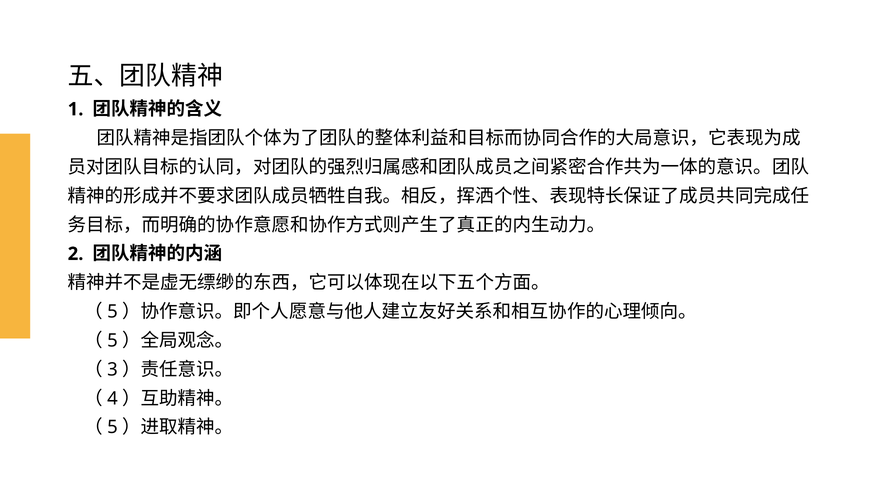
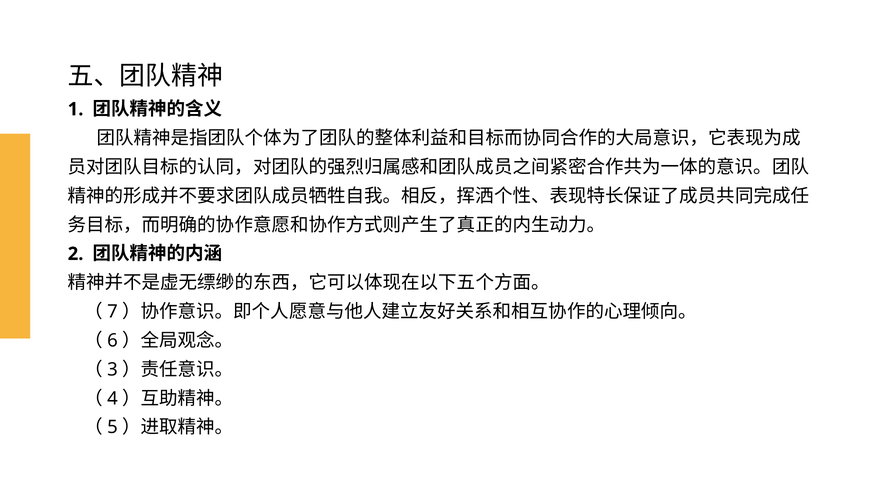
5: 5 -> 7 (113, 311)
5: 5 -> 6 (113, 340)
